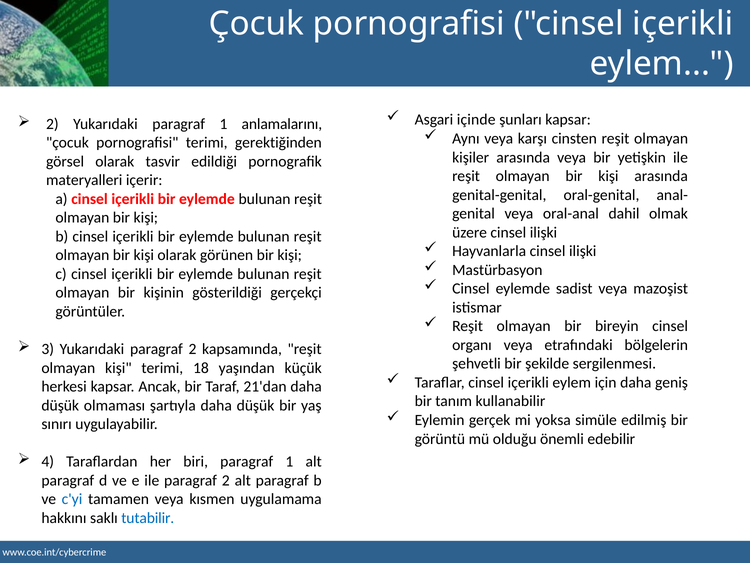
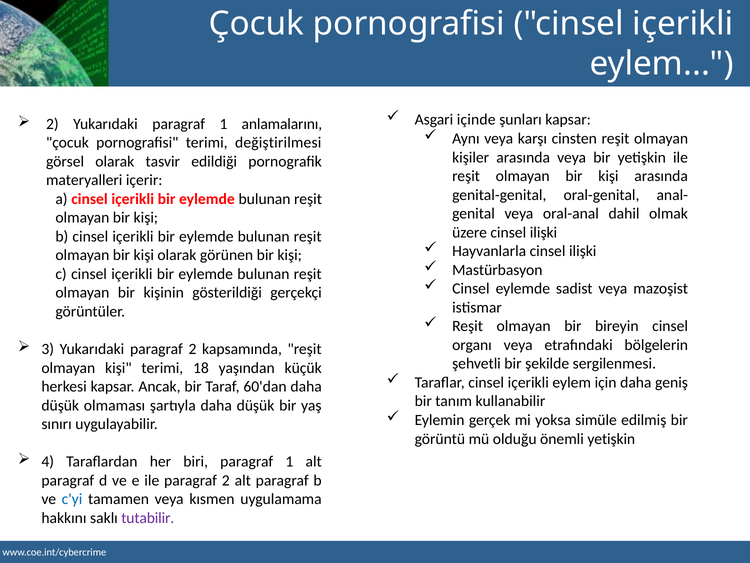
gerektiğinden: gerektiğinden -> değiştirilmesi (278, 143)
21'dan: 21'dan -> 60'dan (265, 386)
önemli edebilir: edebilir -> yetişkin (611, 438)
tutabilir colour: blue -> purple (148, 518)
